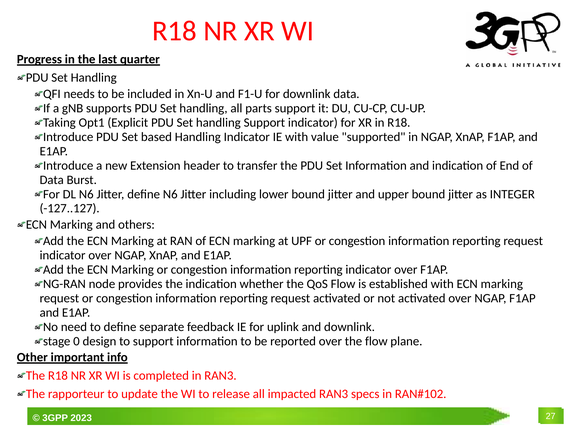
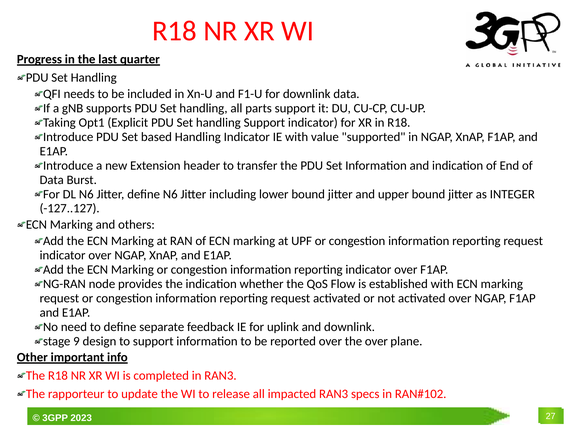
0: 0 -> 9 (76, 341)
the flow: flow -> over (376, 341)
